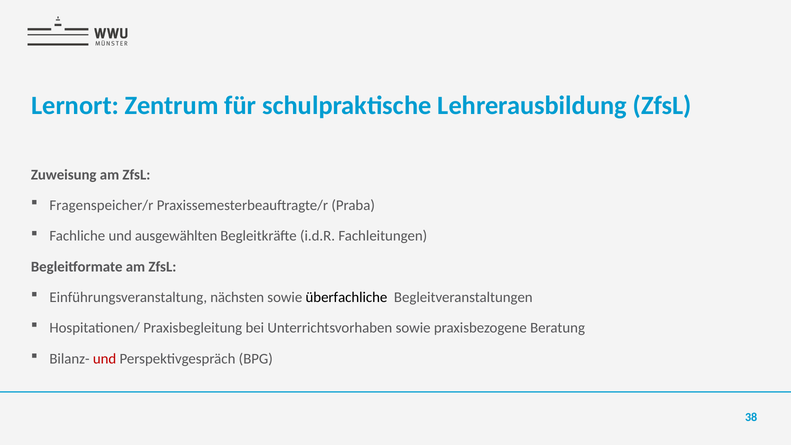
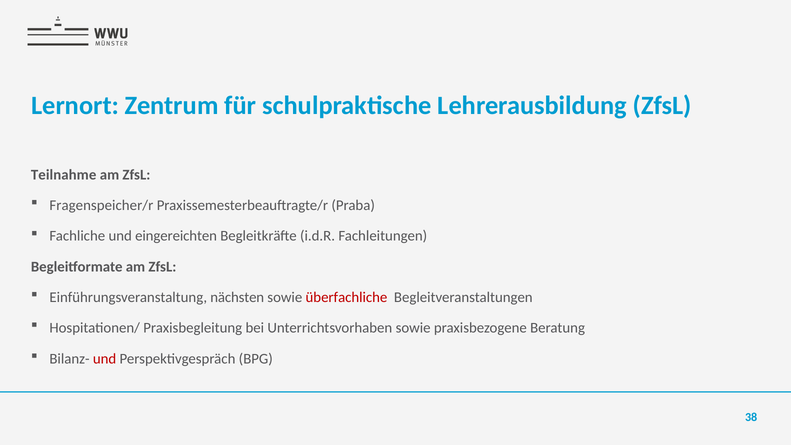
Zuweisung: Zuweisung -> Teilnahme (64, 175)
ausgewählten: ausgewählten -> eingereichten (176, 236)
überfachliche colour: black -> red (346, 297)
